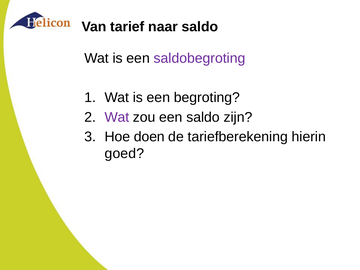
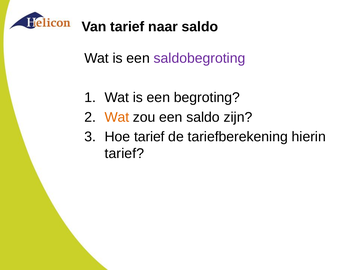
Wat colour: purple -> orange (117, 117)
Hoe doen: doen -> tarief (149, 137)
goed: goed -> tarief (124, 154)
